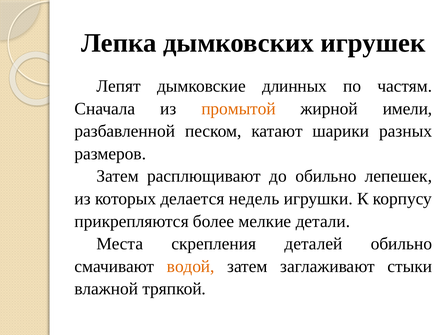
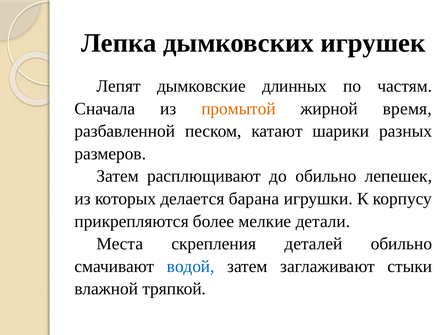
имели: имели -> время (407, 109)
недель: недель -> барана (254, 199)
водой colour: orange -> blue (191, 266)
